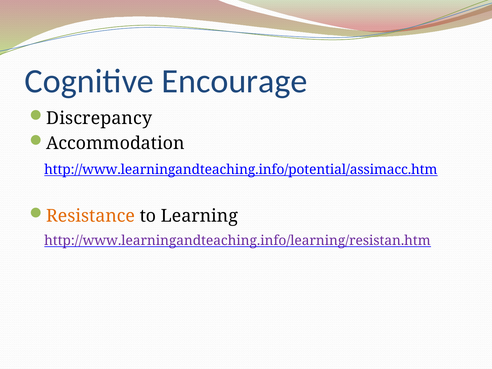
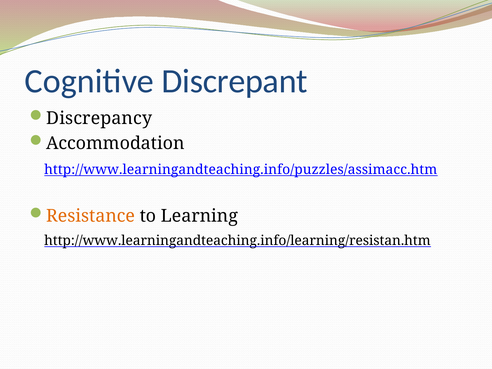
Encourage: Encourage -> Discrepant (235, 81)
http://www.learningandteaching.info/potential/assimacc.htm: http://www.learningandteaching.info/potential/assimacc.htm -> http://www.learningandteaching.info/puzzles/assimacc.htm (241, 170)
http://www.learningandteaching.info/learning/resistan.htm colour: purple -> black (237, 241)
